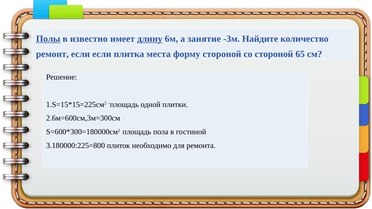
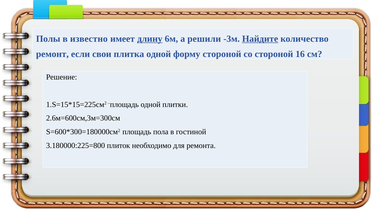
Полы underline: present -> none (48, 39)
занятие: занятие -> решили (204, 39)
Найдите underline: none -> present (260, 39)
если если: если -> свои (102, 54)
плитка места: места -> одной (159, 54)
65: 65 -> 16 (300, 54)
